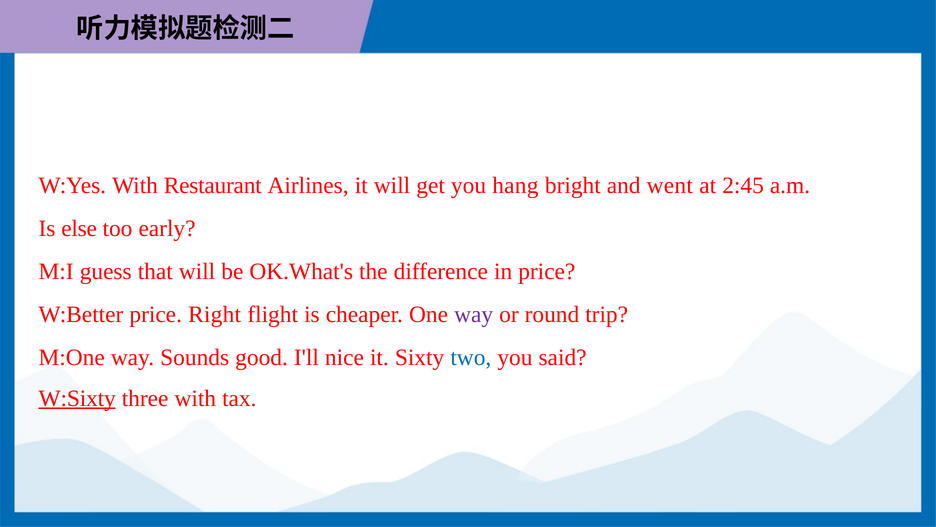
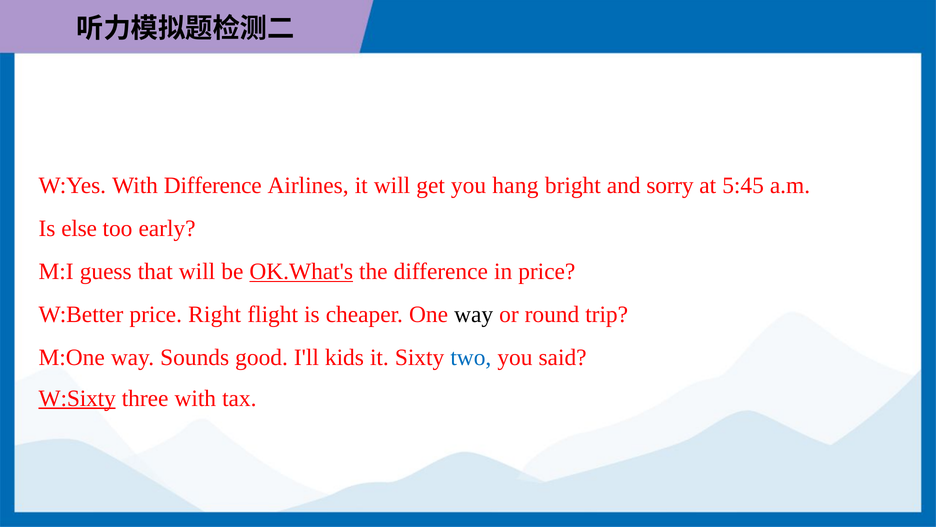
With Restaurant: Restaurant -> Difference (213, 185)
went: went -> sorry (670, 185)
2:45: 2:45 -> 5:45 (743, 185)
OK.What's underline: none -> present (301, 271)
way colour: purple -> black (474, 314)
nice: nice -> kids (344, 357)
